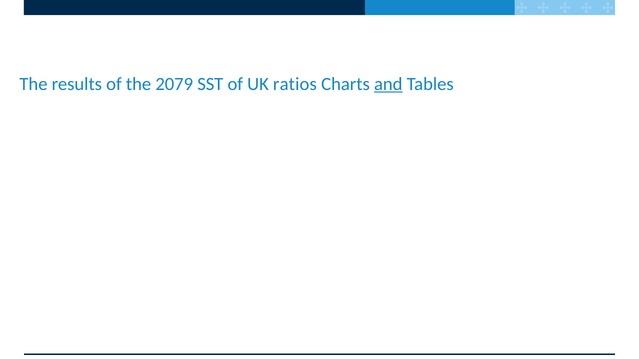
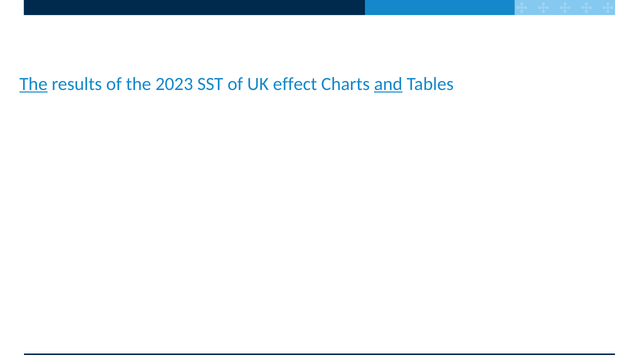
The underline: none -> present (33, 84)
2079: 2079 -> 2023 (174, 84)
ratios: ratios -> effect (295, 84)
